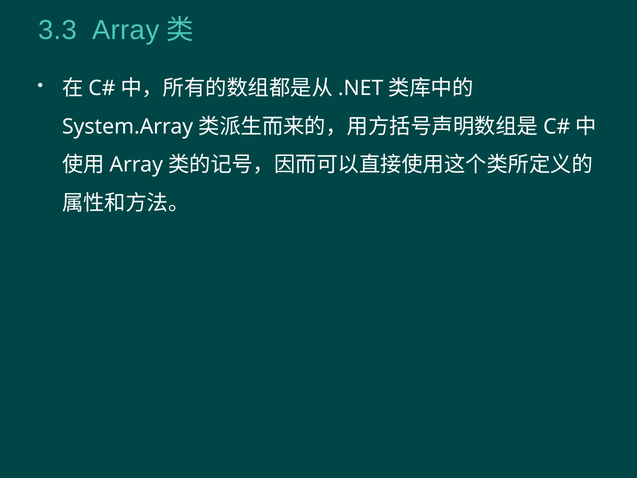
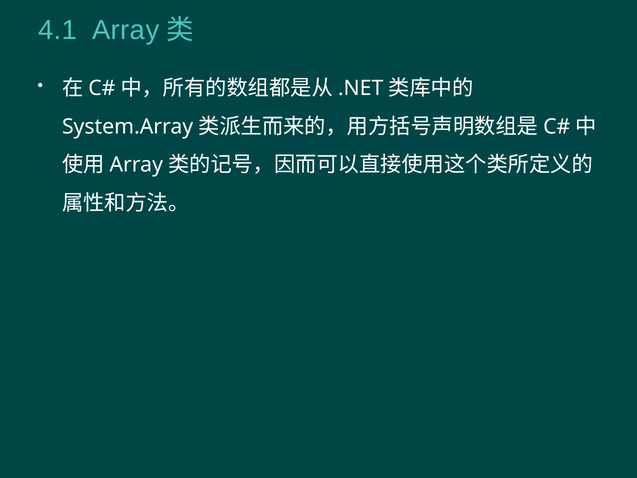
3.3: 3.3 -> 4.1 (57, 30)
